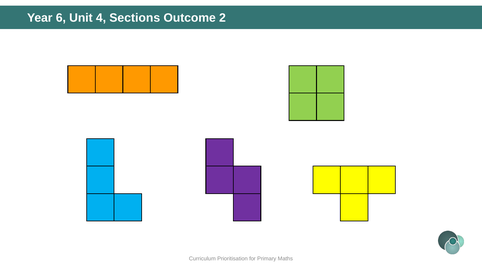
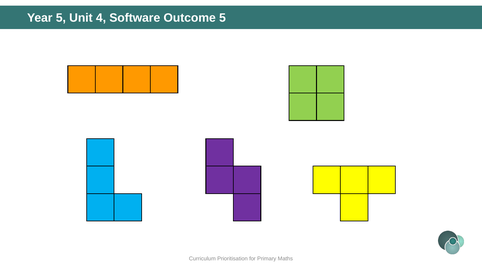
Year 6: 6 -> 5 (61, 18)
Sections: Sections -> Software (135, 18)
Outcome 2: 2 -> 5 (222, 18)
